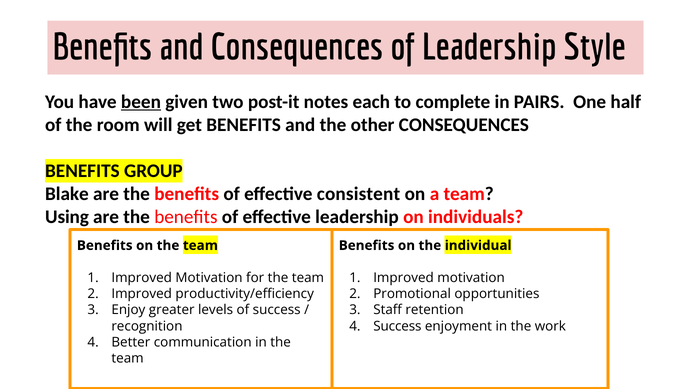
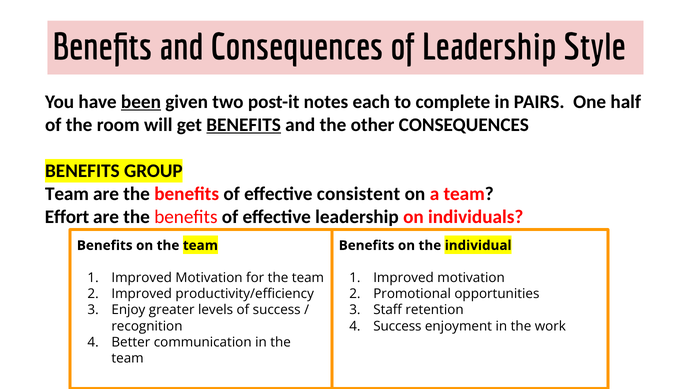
BENEFITS underline: none -> present (244, 125)
Blake: Blake -> Team (67, 194)
Using: Using -> Effort (67, 217)
